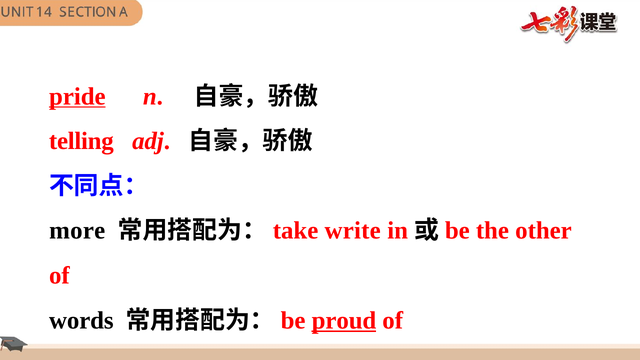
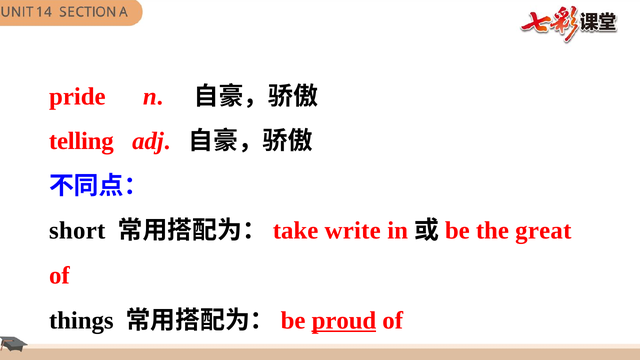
pride underline: present -> none (77, 96)
more: more -> short (77, 231)
other: other -> great (543, 231)
words: words -> things (81, 320)
